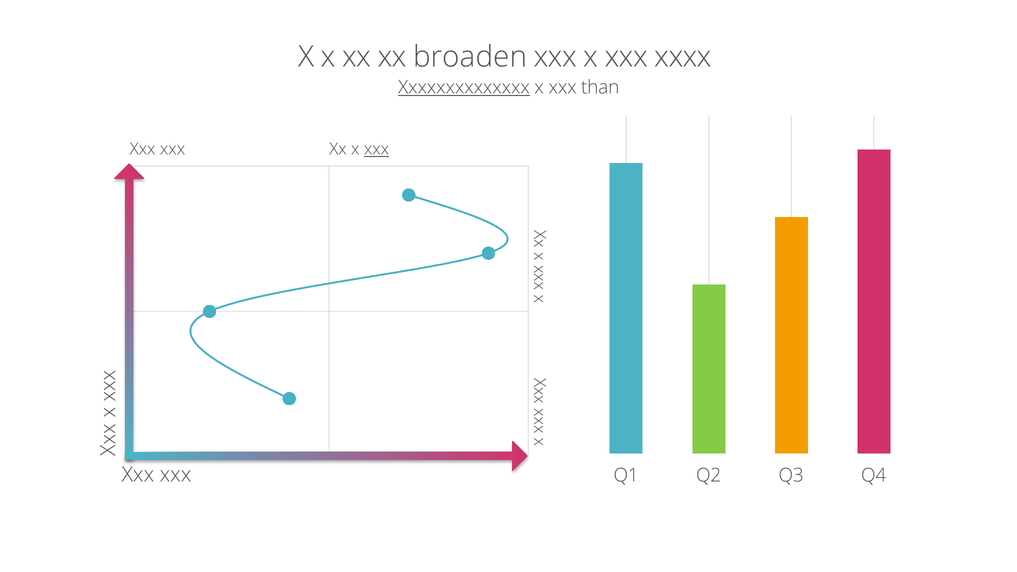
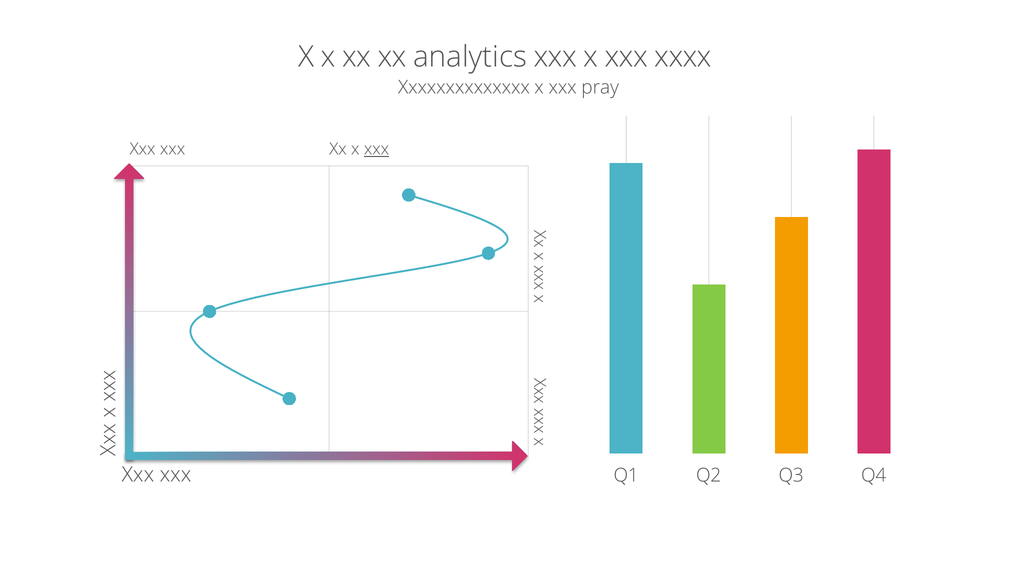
broaden: broaden -> analytics (470, 57)
Xxxxxxxxxxxxxx underline: present -> none (464, 87)
than: than -> pray (600, 87)
